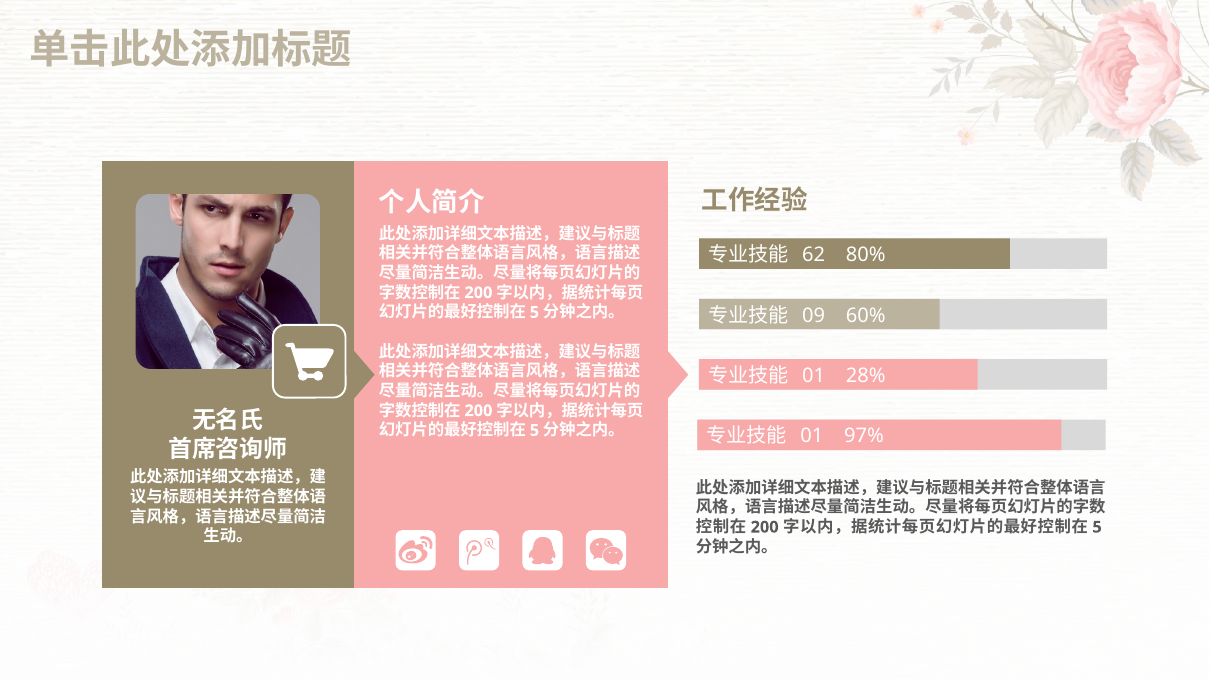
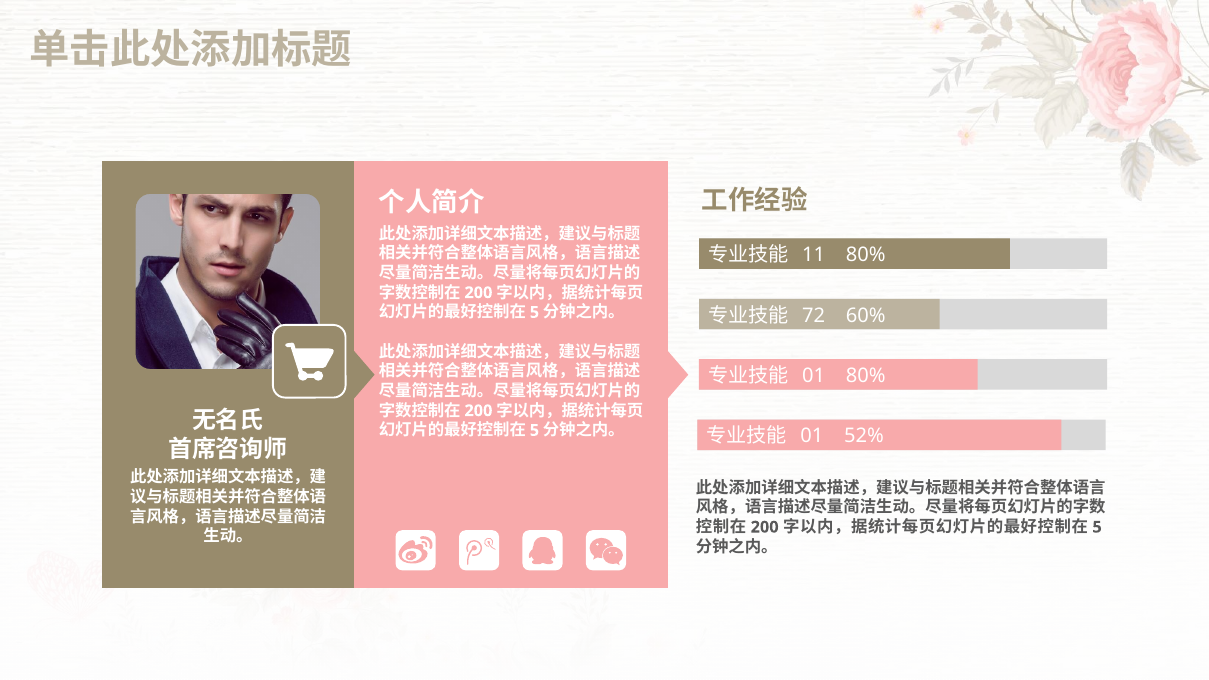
62: 62 -> 11 (814, 255)
09: 09 -> 72 (814, 315)
01 28%: 28% -> 80% (866, 376)
97%: 97% -> 52% (864, 436)
